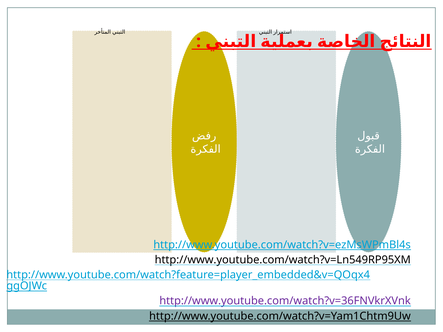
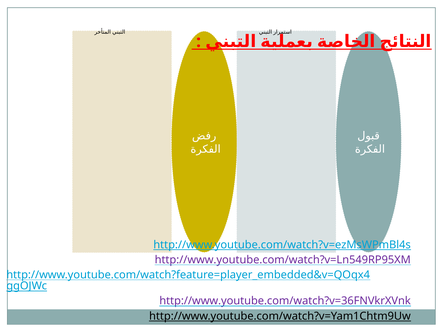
http://www.youtube.com/watch?v=Ln549RP95XM colour: black -> purple (283, 260)
